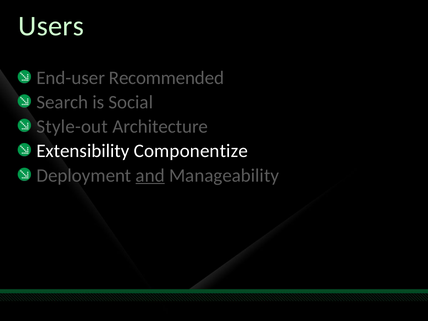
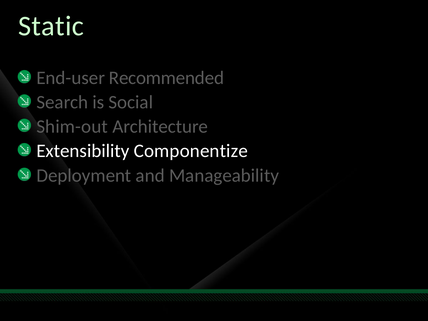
Users: Users -> Static (51, 26)
Style-out: Style-out -> Shim-out (72, 127)
and underline: present -> none (150, 175)
